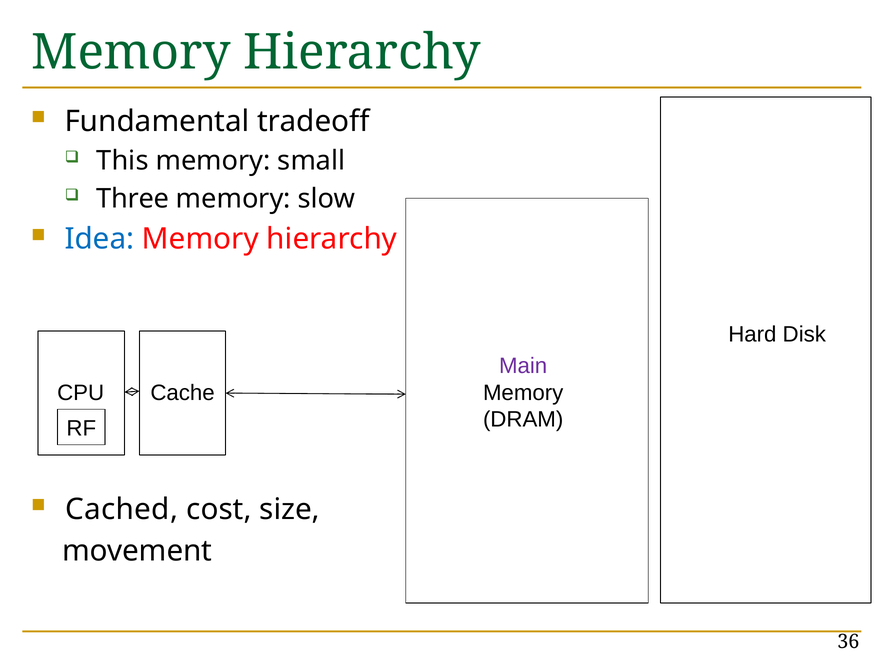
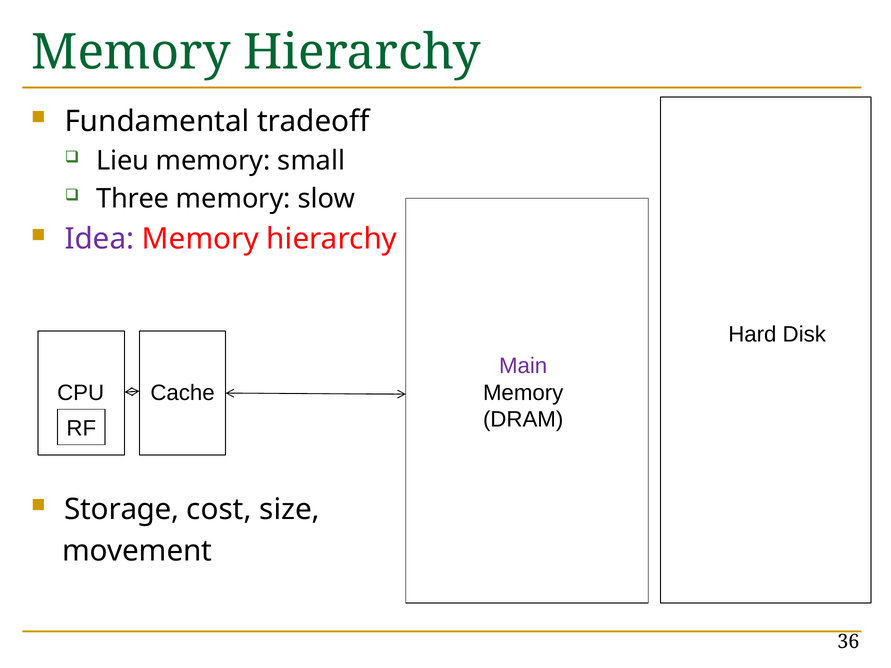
This: This -> Lieu (123, 161)
Idea colour: blue -> purple (99, 239)
Cached: Cached -> Storage (122, 509)
